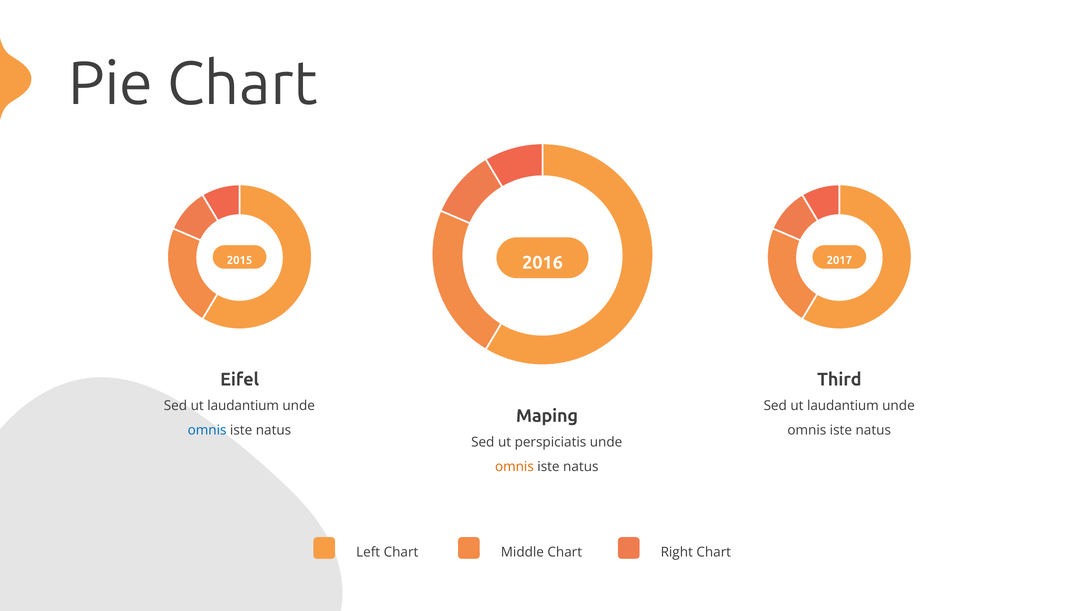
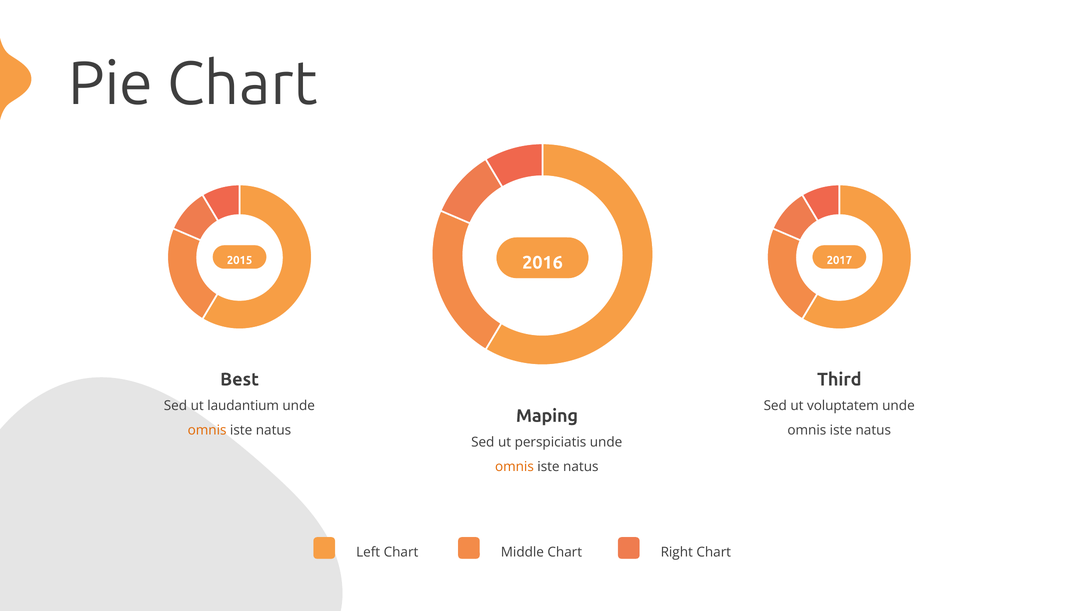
Eifel: Eifel -> Best (240, 379)
laudantium: laudantium -> voluptatem (843, 405)
omnis colour: blue -> orange (207, 430)
